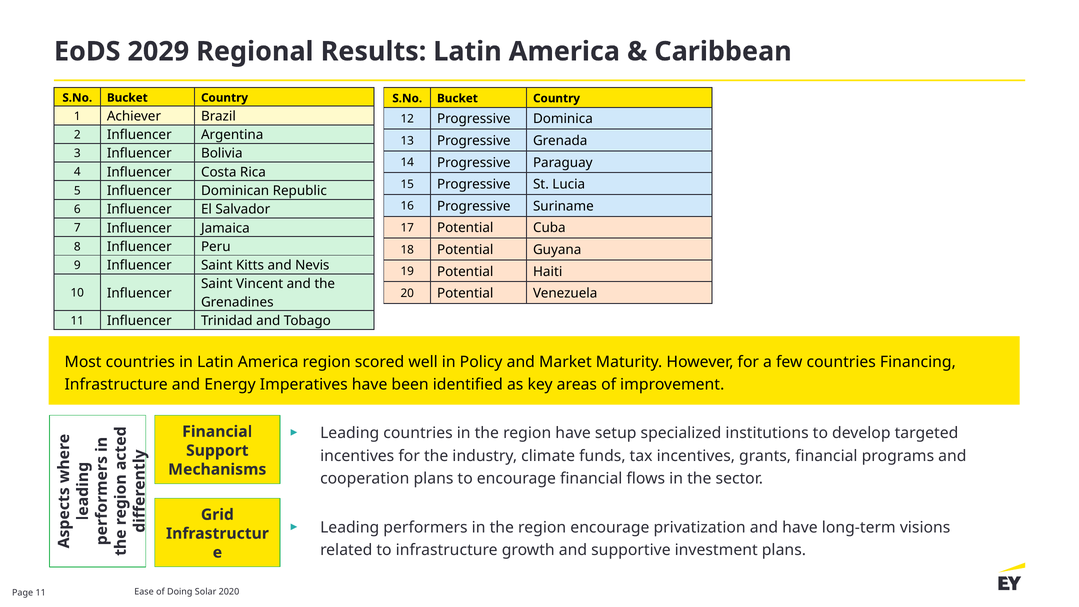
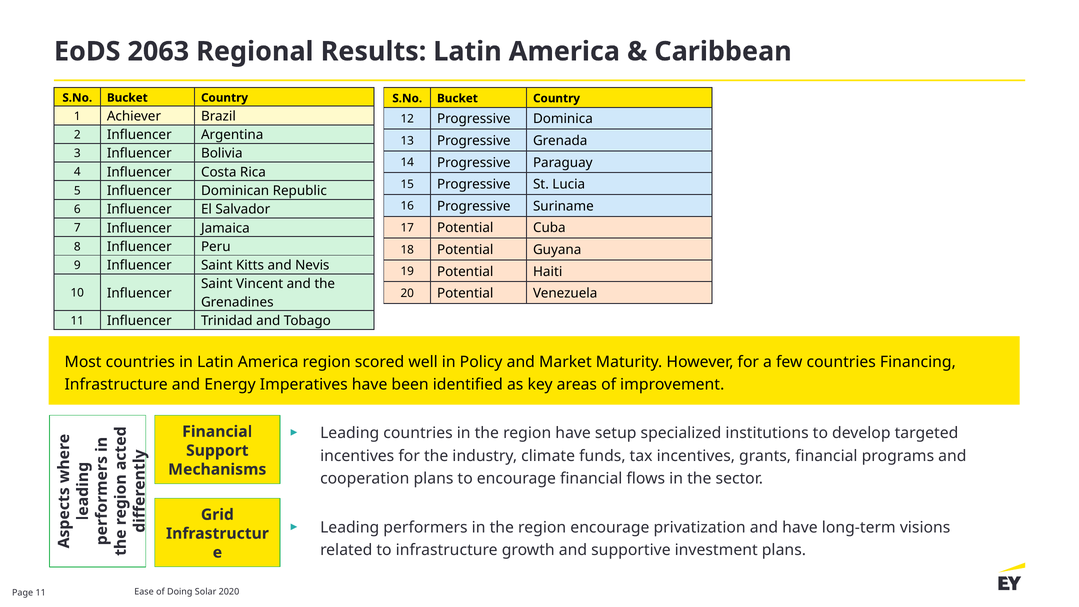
2029: 2029 -> 2063 (158, 51)
